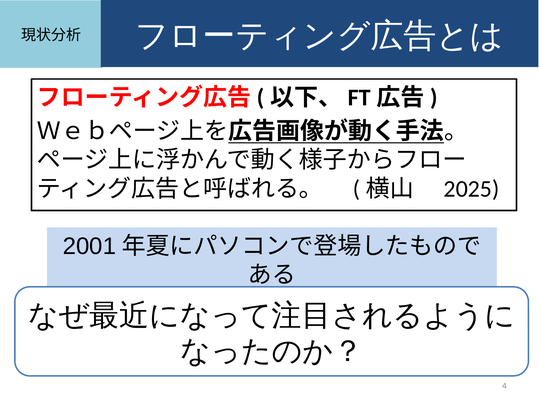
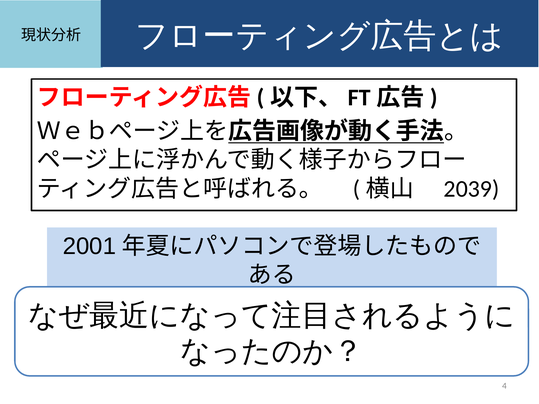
2025: 2025 -> 2039 (471, 189)
